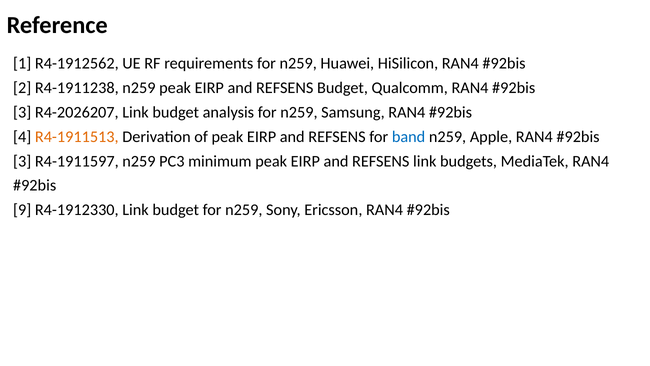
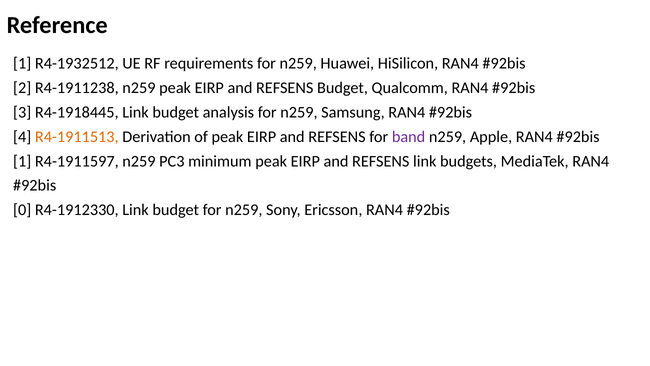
R4-1912562: R4-1912562 -> R4-1932512 (77, 63)
R4-2026207: R4-2026207 -> R4-1918445 (77, 112)
band colour: blue -> purple (409, 137)
3: 3 -> 1 (22, 161)
9: 9 -> 0 (22, 210)
